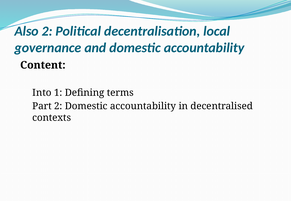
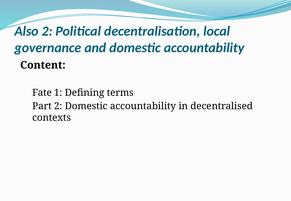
Into: Into -> Fate (42, 93)
